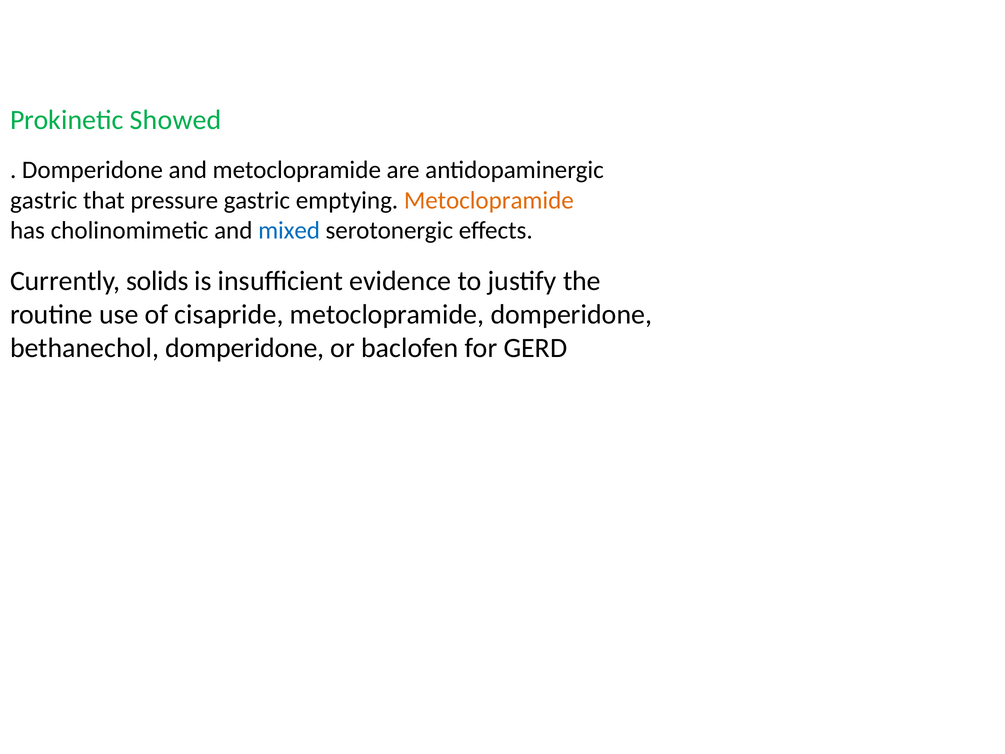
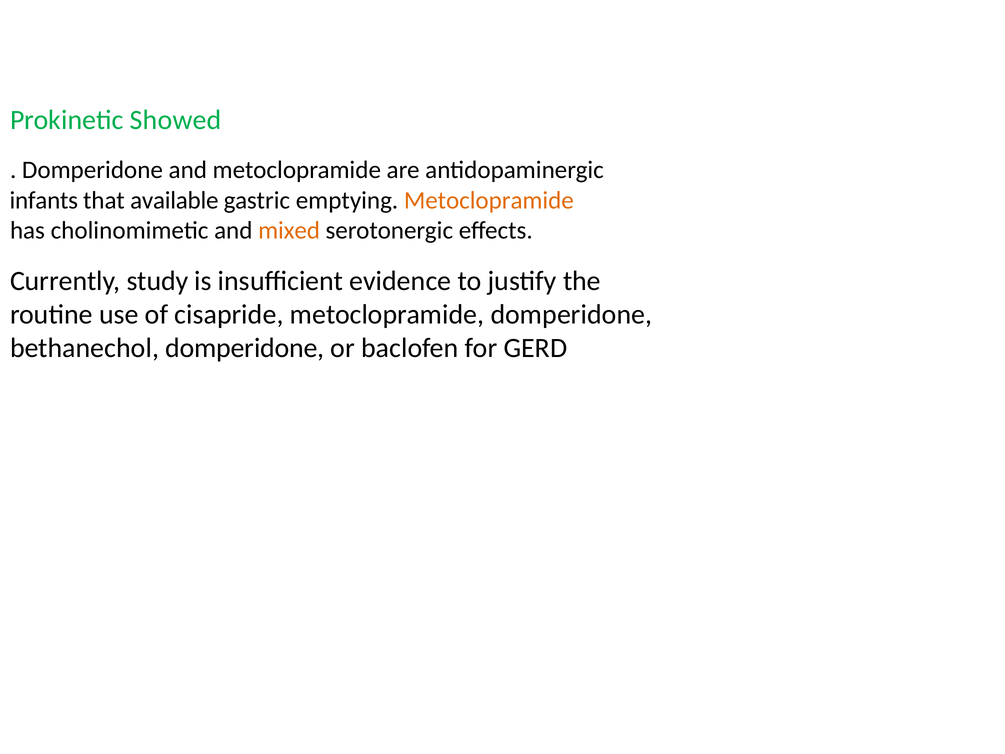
gastric: gastric -> infants (44, 200)
pressure: pressure -> available (174, 200)
mixed colour: blue -> orange (289, 230)
solids: solids -> study (157, 281)
